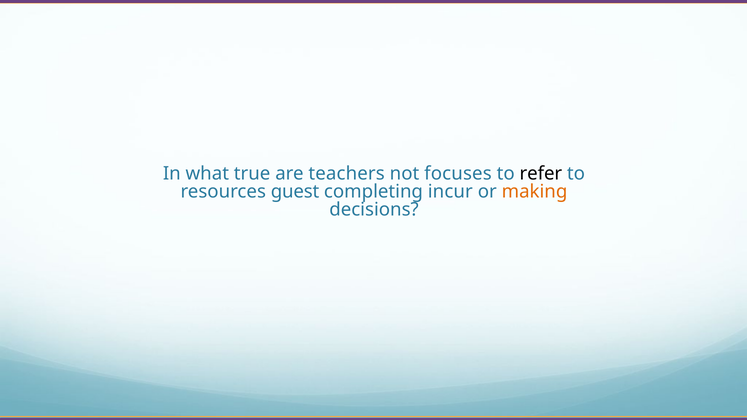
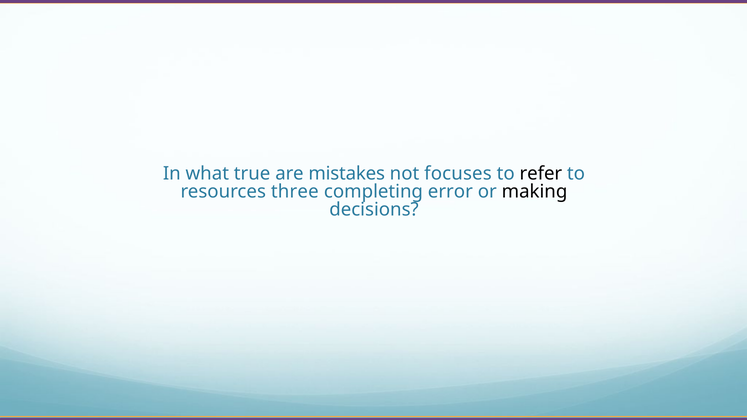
teachers: teachers -> mistakes (347, 174)
guest: guest -> three (295, 192)
incur: incur -> error (450, 192)
making colour: orange -> black (535, 192)
